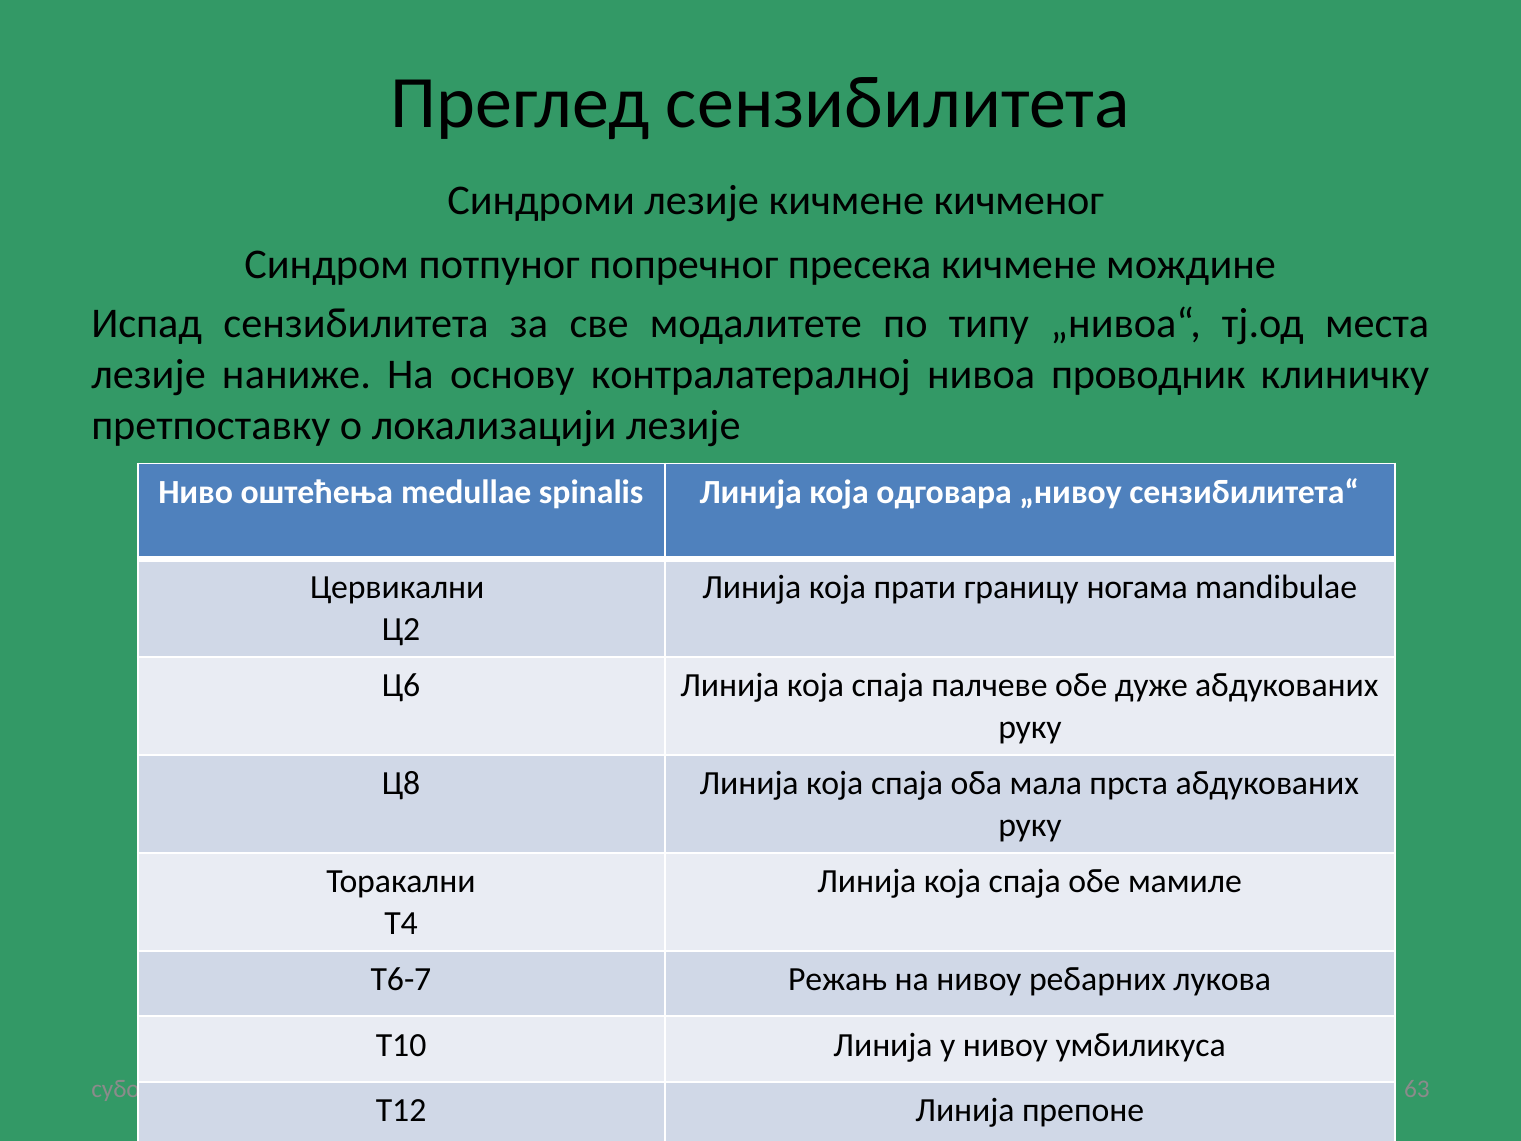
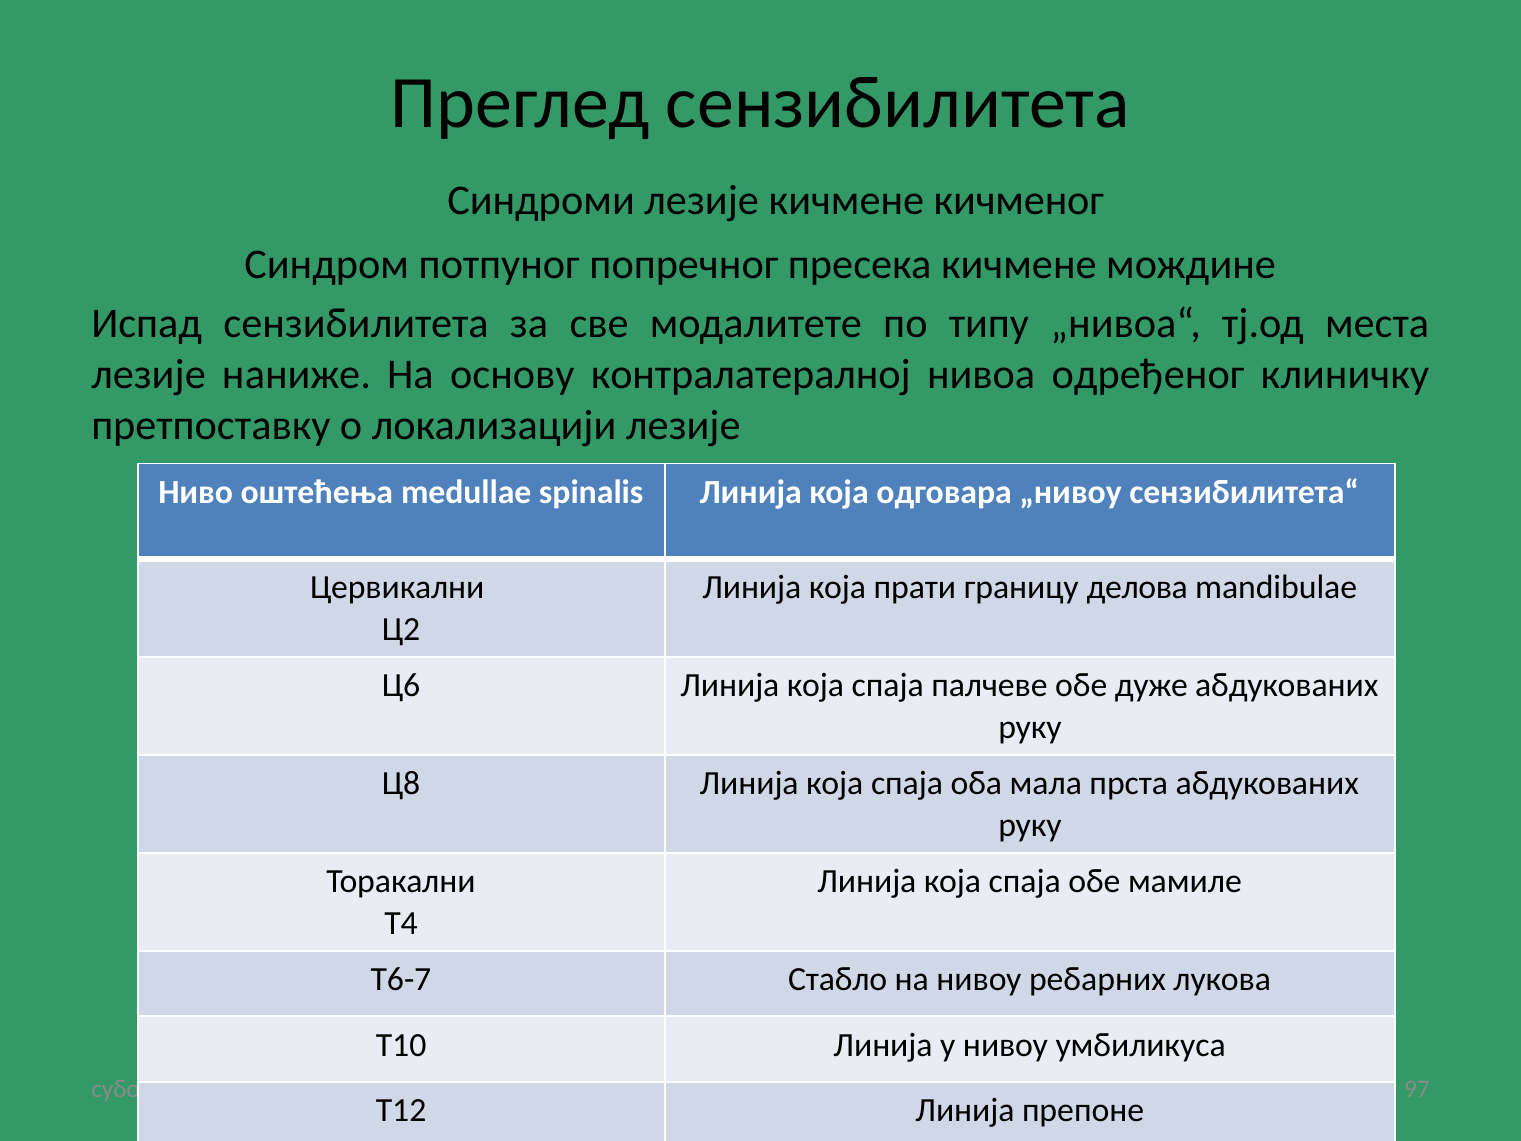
проводник: проводник -> одређеног (1148, 375)
ногама: ногама -> делова (1137, 588)
Режањ: Режањ -> Стабло (838, 979)
63: 63 -> 97 (1417, 1089)
